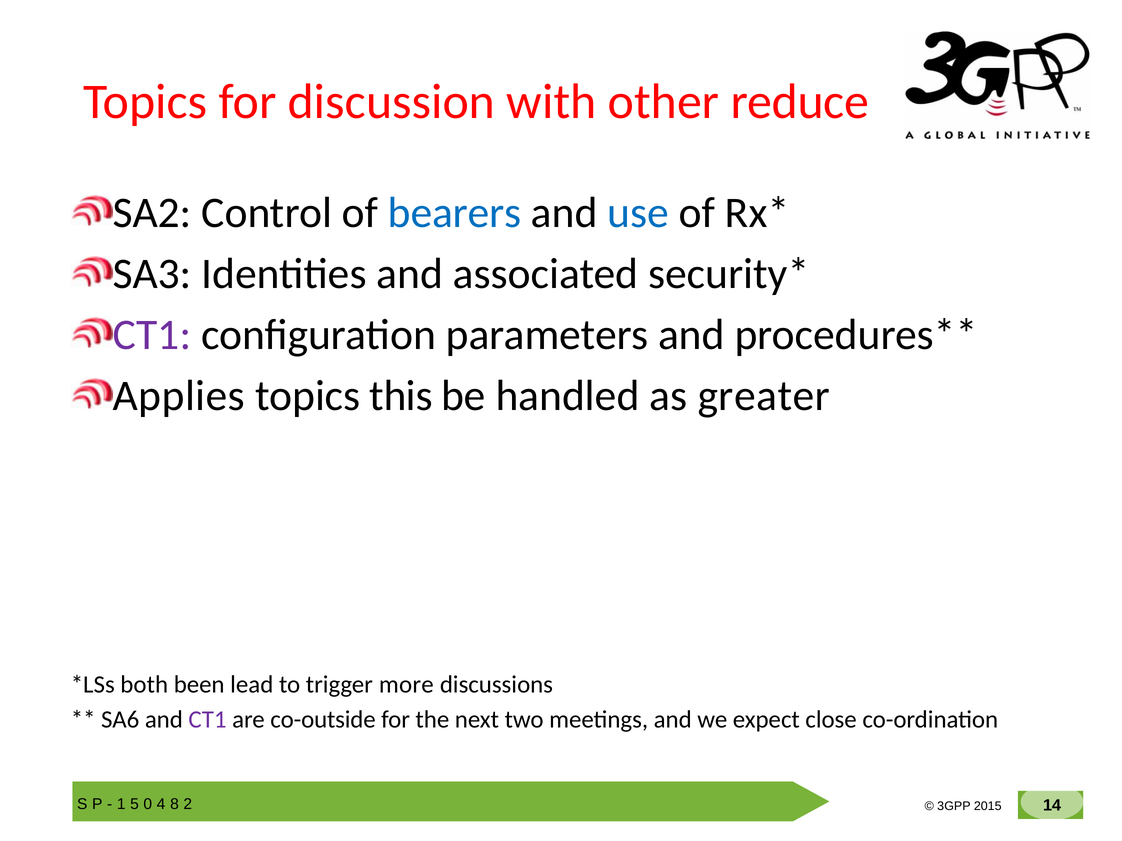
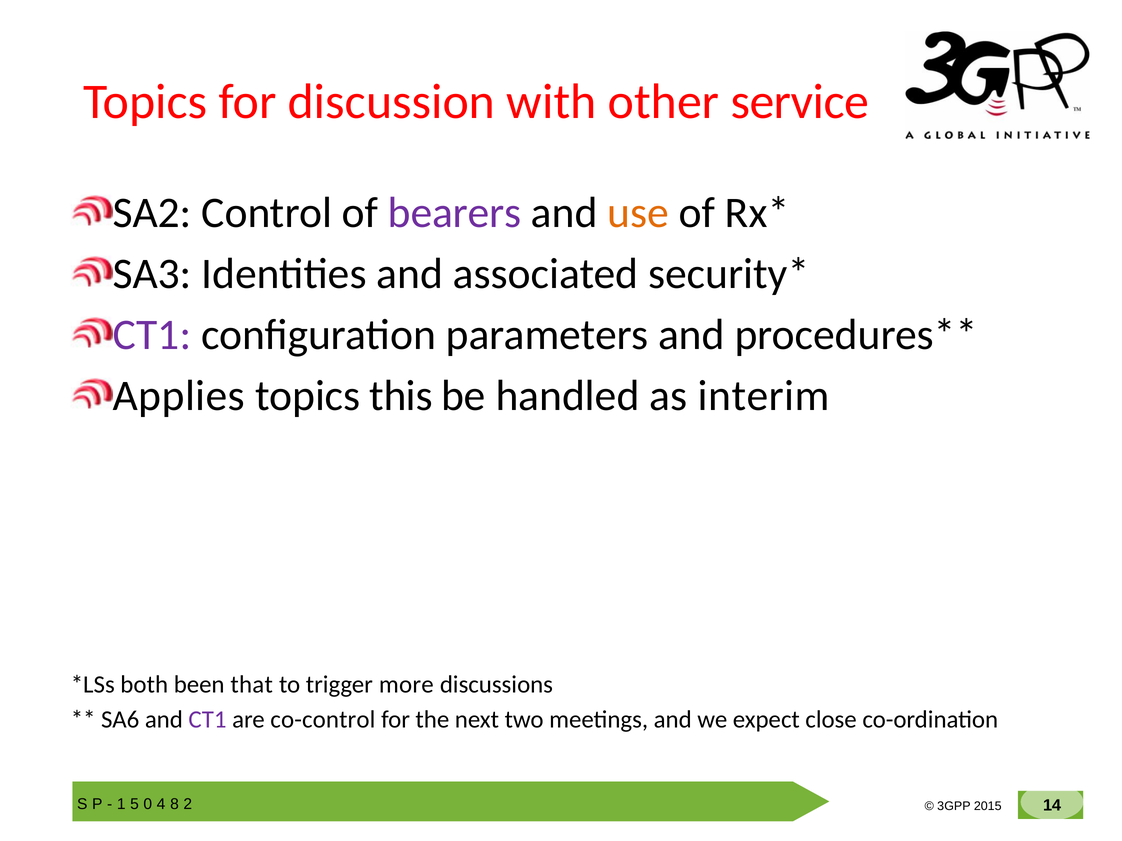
reduce: reduce -> service (800, 102)
bearers colour: blue -> purple (455, 213)
use colour: blue -> orange (638, 213)
greater: greater -> interim (764, 396)
lead: lead -> that (252, 685)
co-outside: co-outside -> co-control (323, 720)
